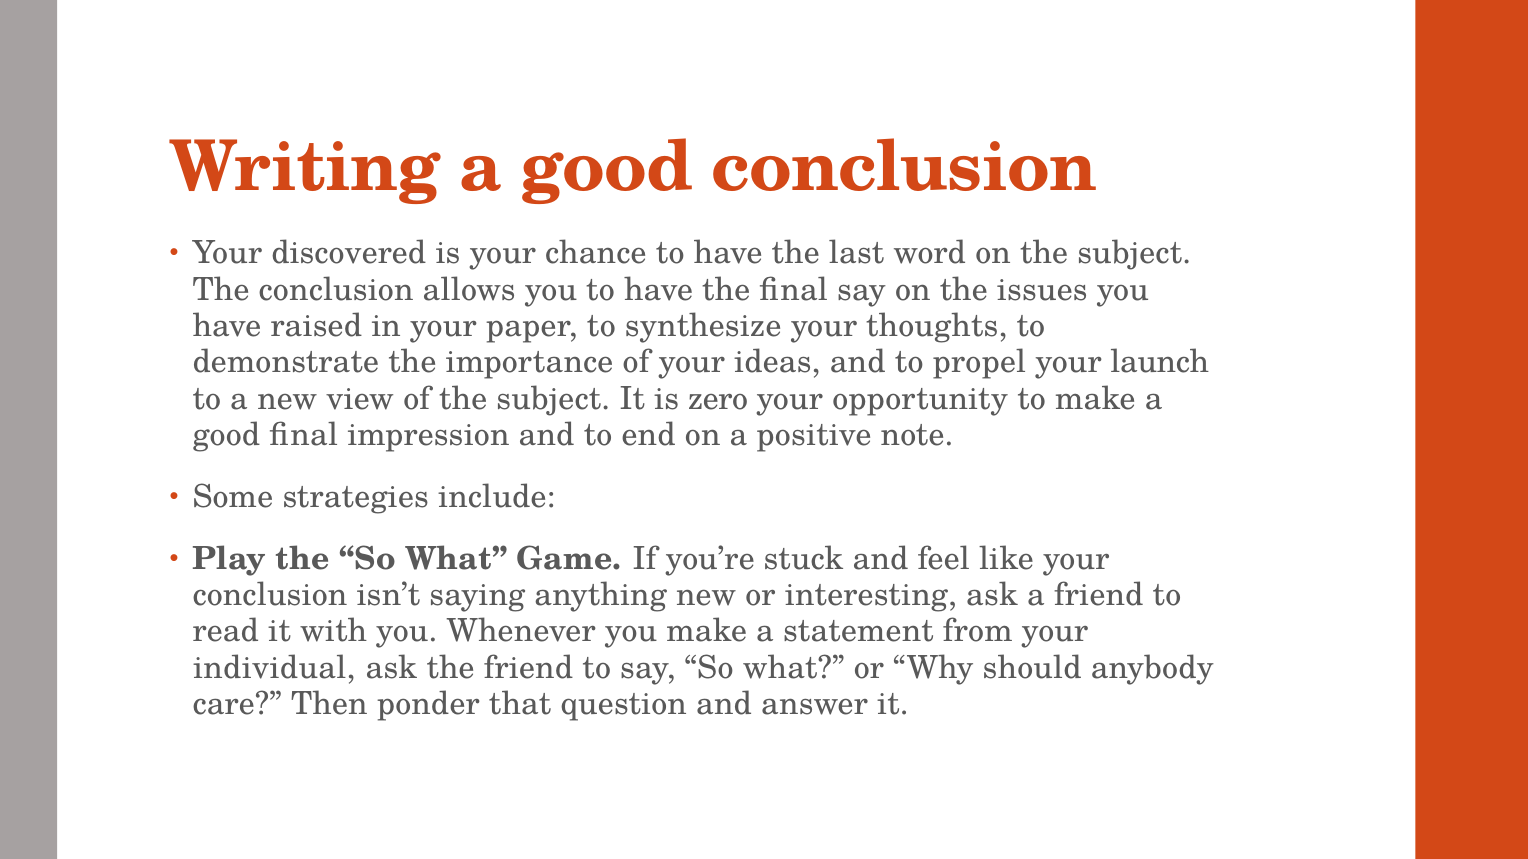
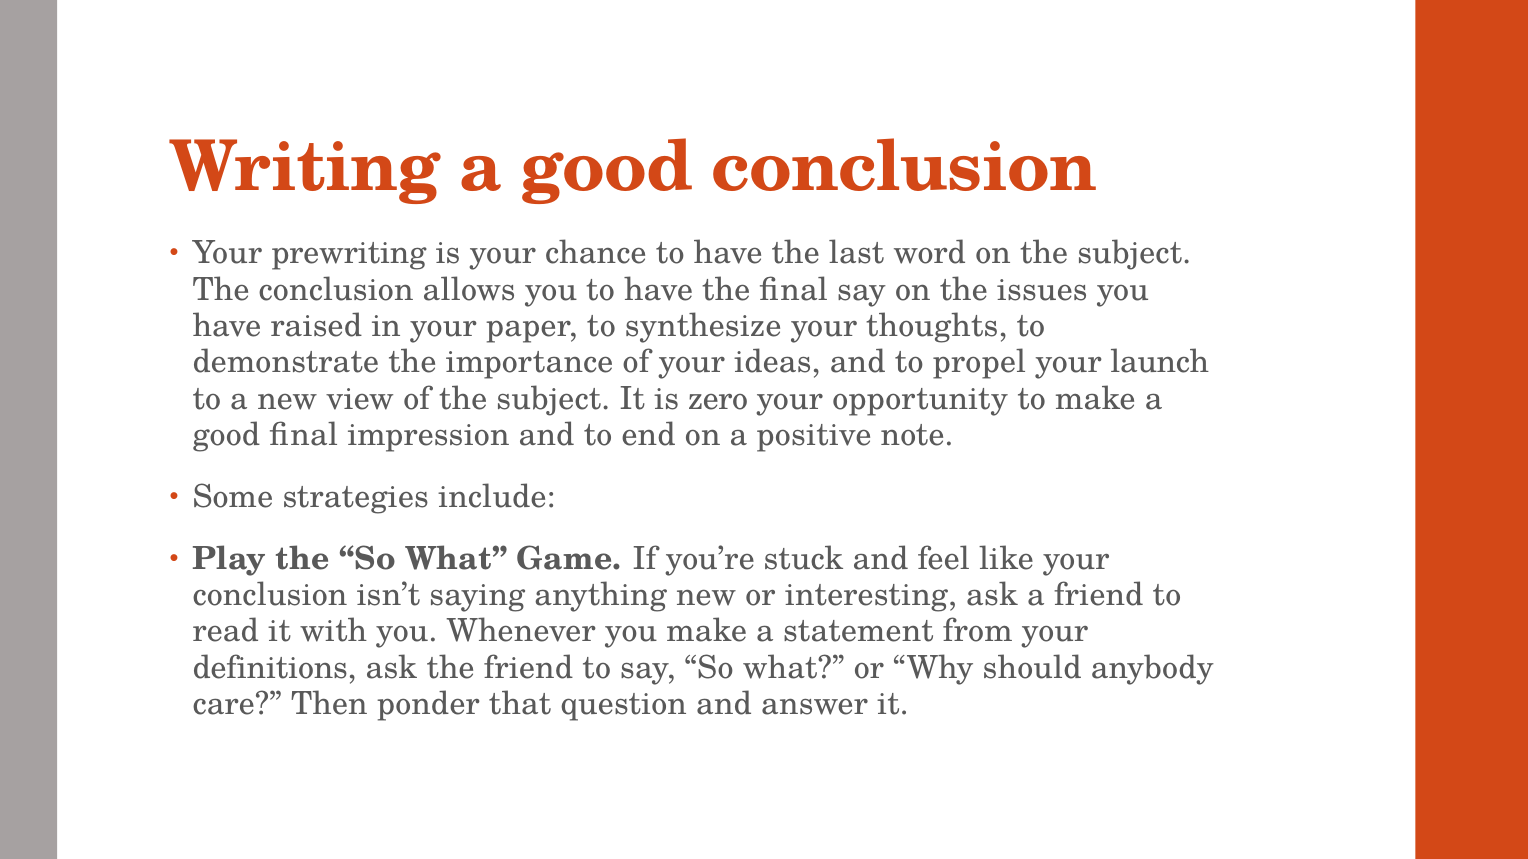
discovered: discovered -> prewriting (349, 253)
individual: individual -> definitions (275, 668)
